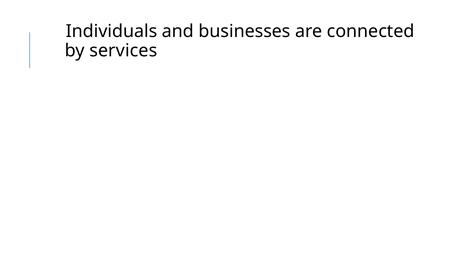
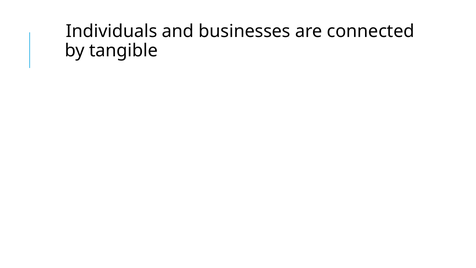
services: services -> tangible (124, 51)
